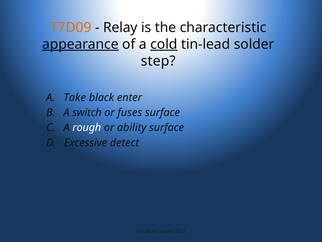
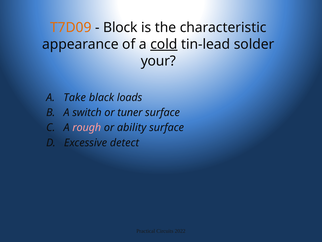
Relay: Relay -> Block (120, 28)
appearance underline: present -> none (80, 44)
step: step -> your (158, 61)
enter: enter -> loads (130, 97)
fuses: fuses -> tuner (130, 112)
rough colour: white -> pink (87, 127)
